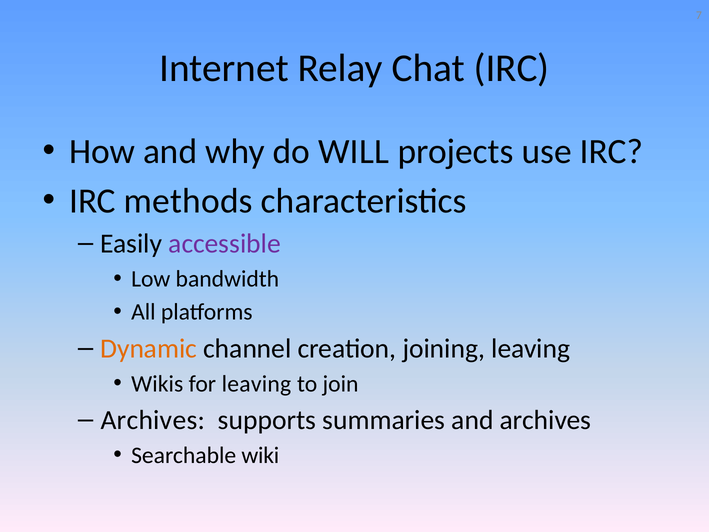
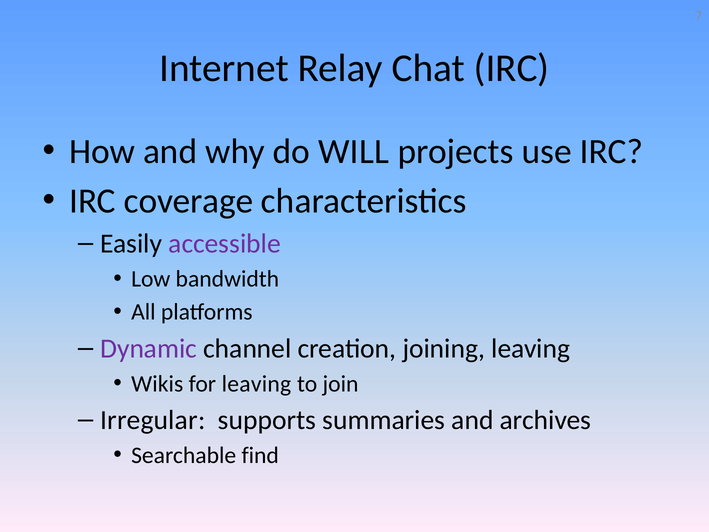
methods: methods -> coverage (189, 201)
Dynamic colour: orange -> purple (149, 348)
Archives: Archives -> Irregular (153, 420)
wiki: wiki -> find (260, 455)
